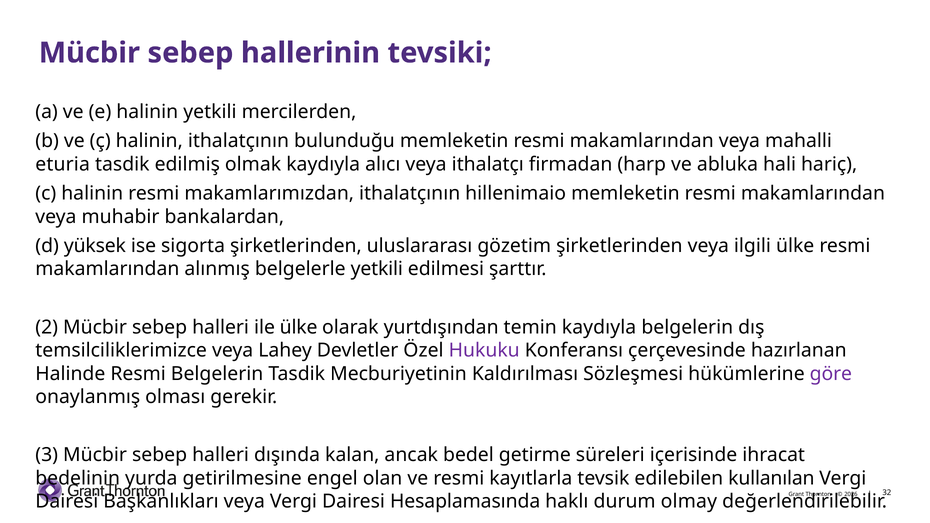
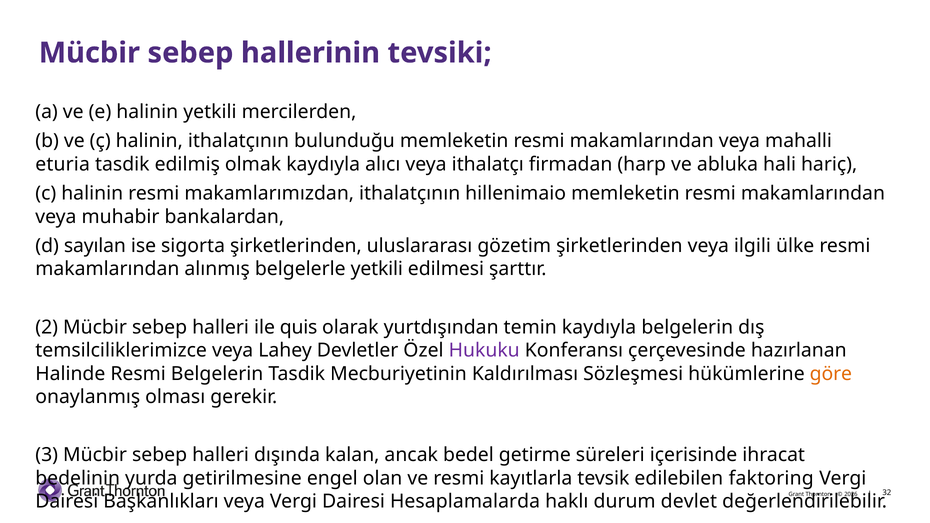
yüksek: yüksek -> sayılan (95, 246)
ile ülke: ülke -> quis (299, 327)
göre colour: purple -> orange (831, 374)
kullanılan: kullanılan -> faktoring (771, 478)
Hesaplamasında: Hesaplamasında -> Hesaplamalarda (465, 502)
olmay: olmay -> devlet (689, 502)
